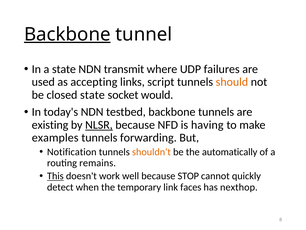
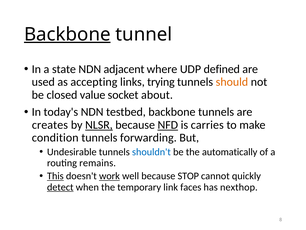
transmit: transmit -> adjacent (124, 69)
failures: failures -> defined (222, 69)
script: script -> trying (161, 82)
closed state: state -> value (93, 95)
would: would -> about (157, 95)
existing: existing -> creates (50, 125)
NFD underline: none -> present (168, 125)
having: having -> carries (207, 125)
examples: examples -> condition (55, 138)
Notification: Notification -> Undesirable (72, 152)
shouldn't colour: orange -> blue (151, 152)
work underline: none -> present (109, 176)
detect underline: none -> present (60, 187)
